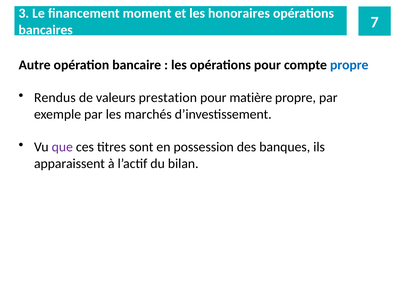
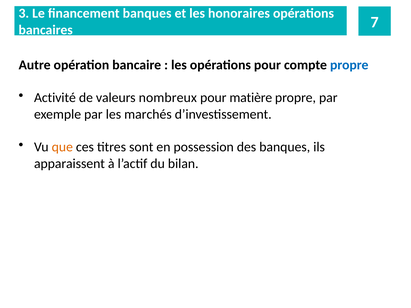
financement moment: moment -> banques (147, 13)
Rendus: Rendus -> Activité (55, 98)
prestation: prestation -> nombreux (168, 98)
que colour: purple -> orange (62, 147)
